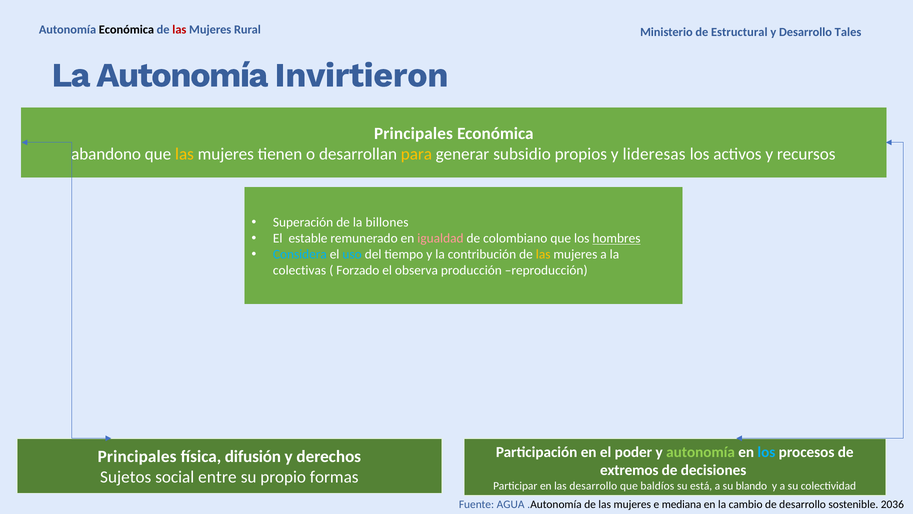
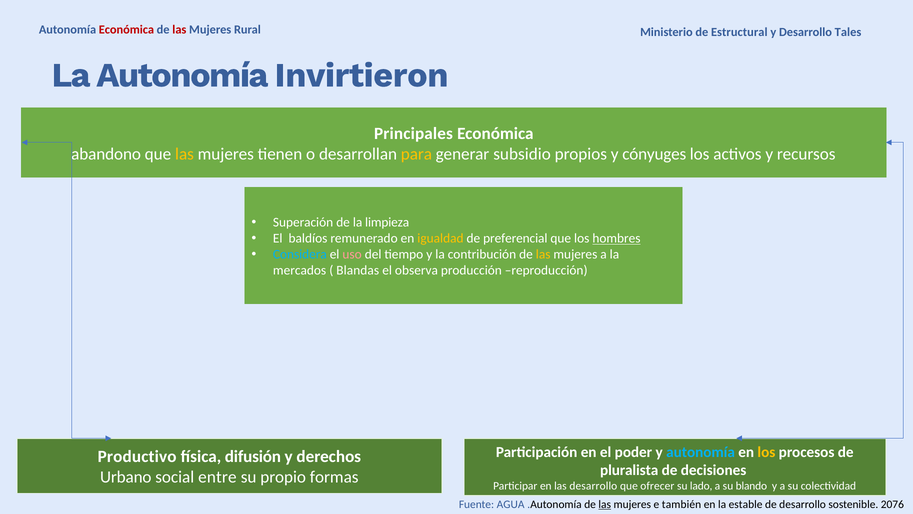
Económica colour: black -> red (126, 29)
lideresas: lideresas -> cónyuges (654, 154)
billones: billones -> limpieza (387, 222)
estable: estable -> baldíos (308, 238)
igualdad colour: pink -> yellow (440, 238)
colombiano: colombiano -> preferencial (515, 238)
uso colour: light blue -> pink (352, 254)
colectivas: colectivas -> mercados (300, 270)
Forzado: Forzado -> Blandas (358, 270)
autonomía colour: light green -> light blue (701, 452)
los colour: light blue -> yellow (766, 452)
Principales: Principales -> Productivo (137, 456)
extremos: extremos -> pluralista (629, 470)
Sujetos: Sujetos -> Urbano (126, 477)
baldíos: baldíos -> ofrecer (657, 486)
está: está -> lado (701, 486)
las underline: none -> present (605, 504)
mediana: mediana -> también (681, 504)
cambio: cambio -> estable (746, 504)
2036: 2036 -> 2076 (892, 504)
